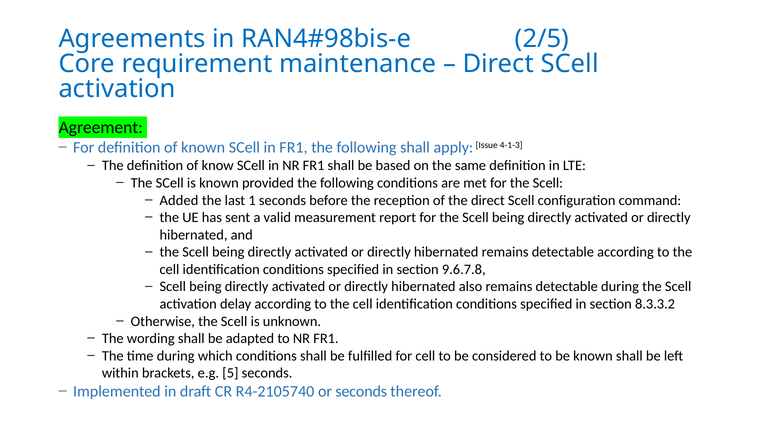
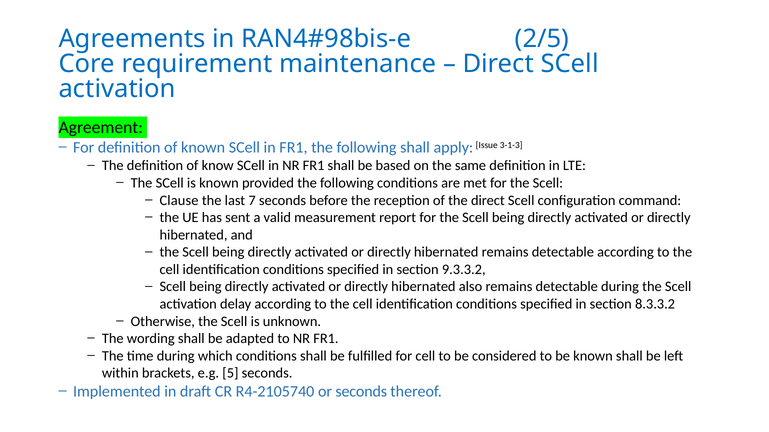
4-1-3: 4-1-3 -> 3-1-3 (511, 145)
Added: Added -> Clause (179, 201)
1: 1 -> 7 (252, 201)
9.6.7.8: 9.6.7.8 -> 9.3.3.2 (464, 270)
